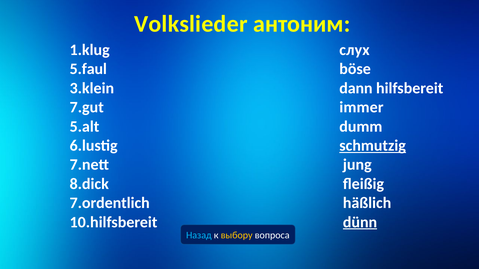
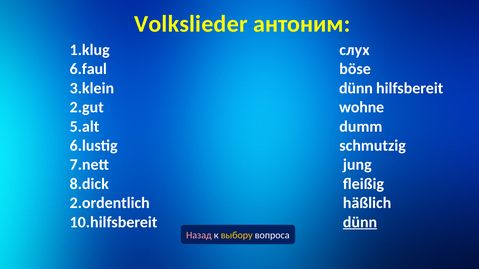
5.faul: 5.faul -> 6.faul (88, 69)
dann: dann -> dünn (356, 88)
7.gut: 7.gut -> 2.gut (87, 107)
immer: immer -> wohne (362, 107)
schmutzig underline: present -> none (373, 146)
7.ordentlich: 7.ordentlich -> 2.ordentlich (110, 203)
Назад colour: light blue -> pink (199, 236)
